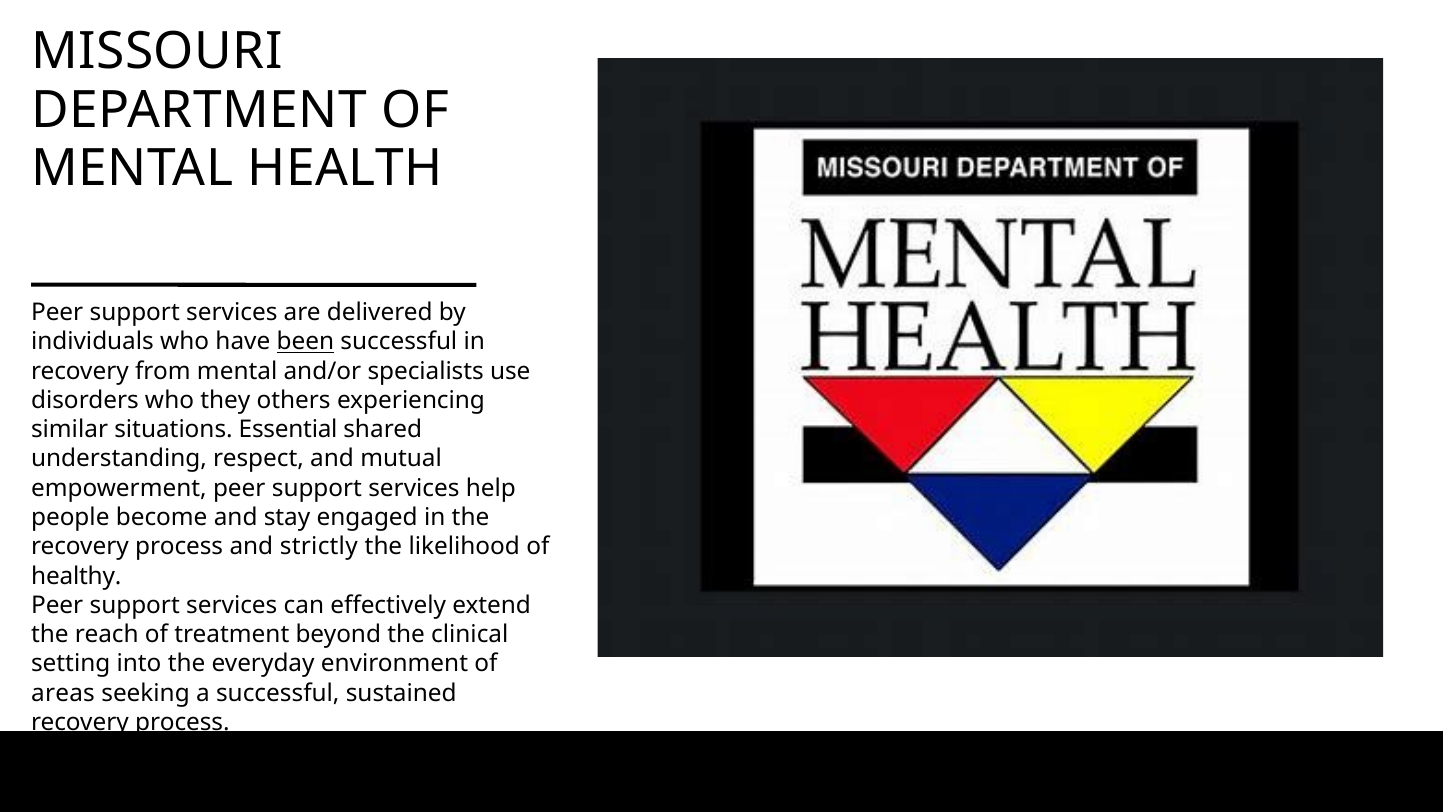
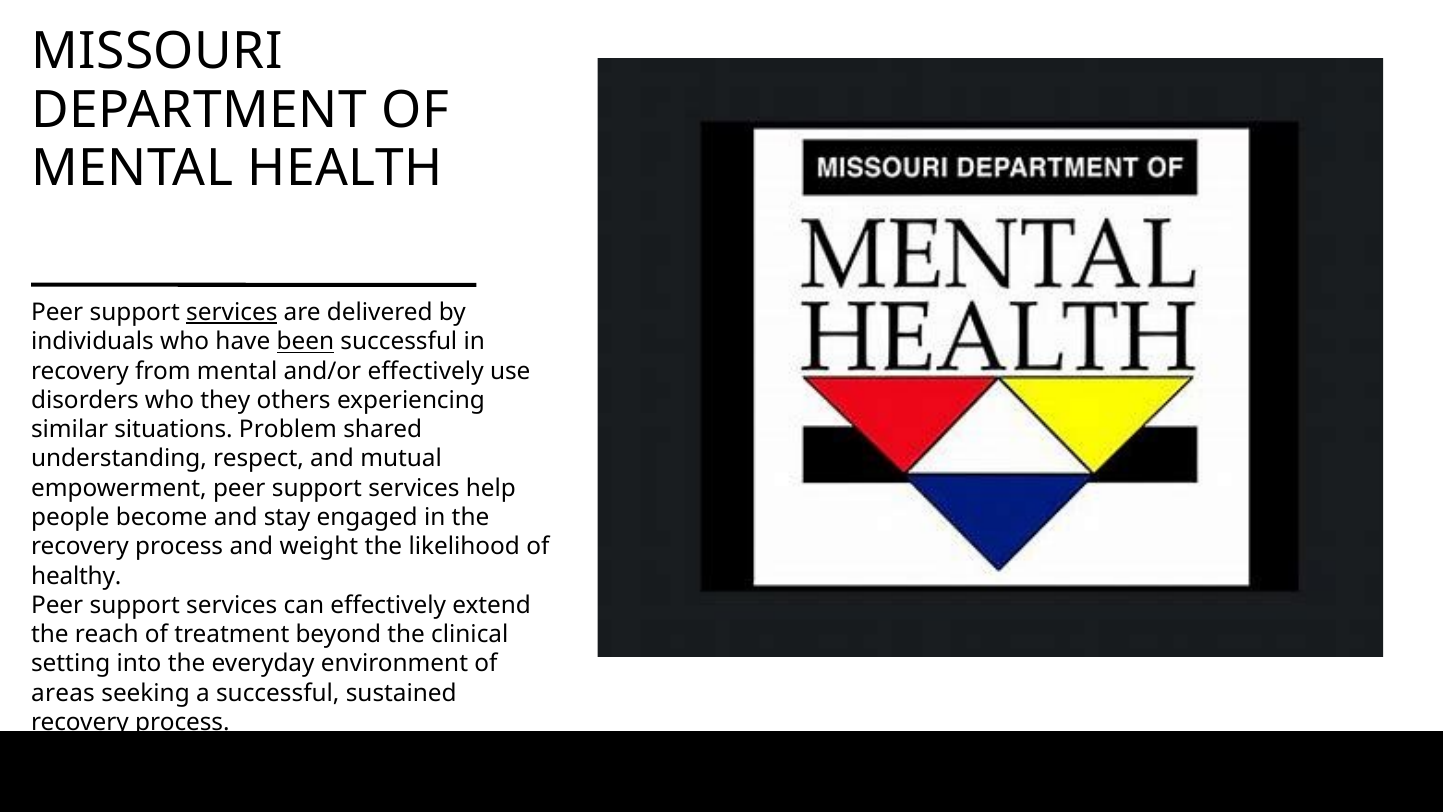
services underline: none -> present (232, 312)
and/or specialists: specialists -> effectively (426, 371)
Essential: Essential -> Problem (288, 429)
strictly: strictly -> weight (319, 547)
